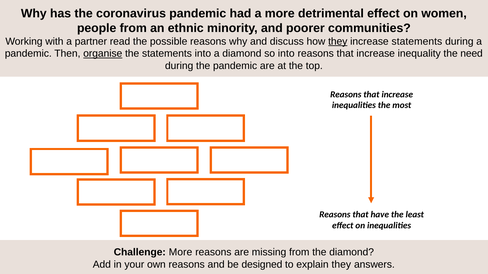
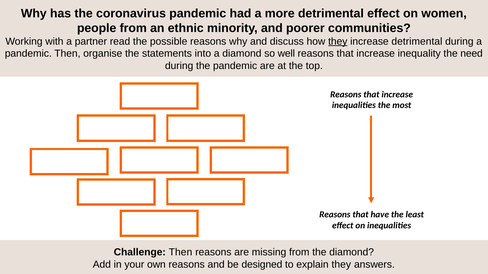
increase statements: statements -> detrimental (417, 41)
organise underline: present -> none (103, 54)
so into: into -> well (286, 54)
Challenge More: More -> Then (181, 253)
